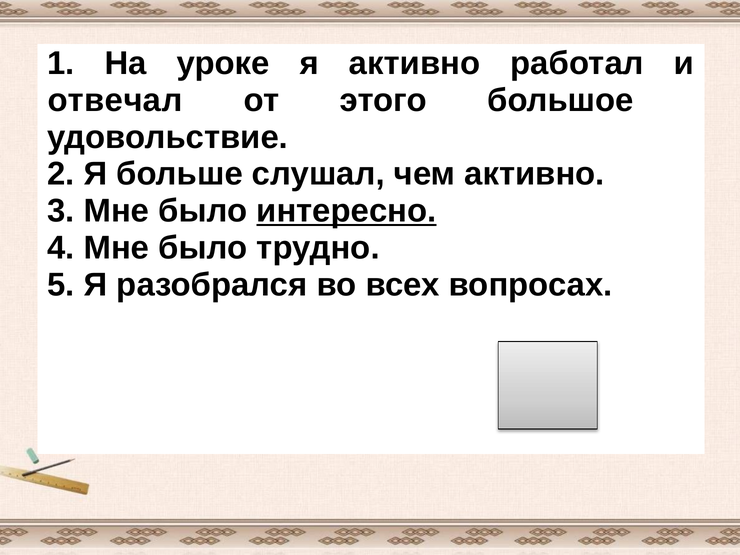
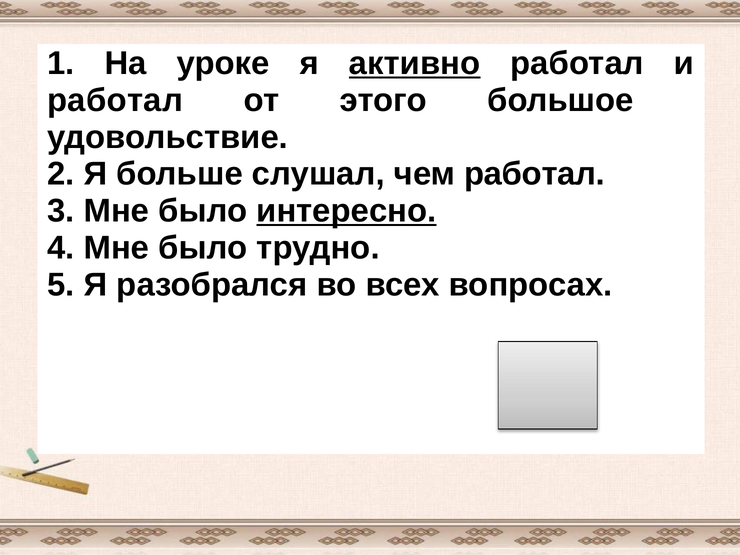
активно underline: none -> present (415, 63)
отвечал: отвечал -> работал (115, 100)
чем активно: активно -> работал (535, 174)
